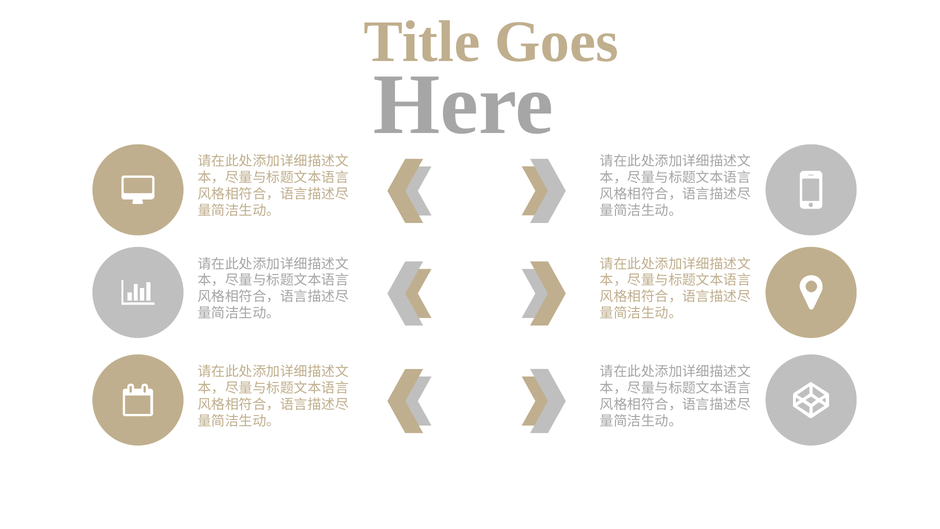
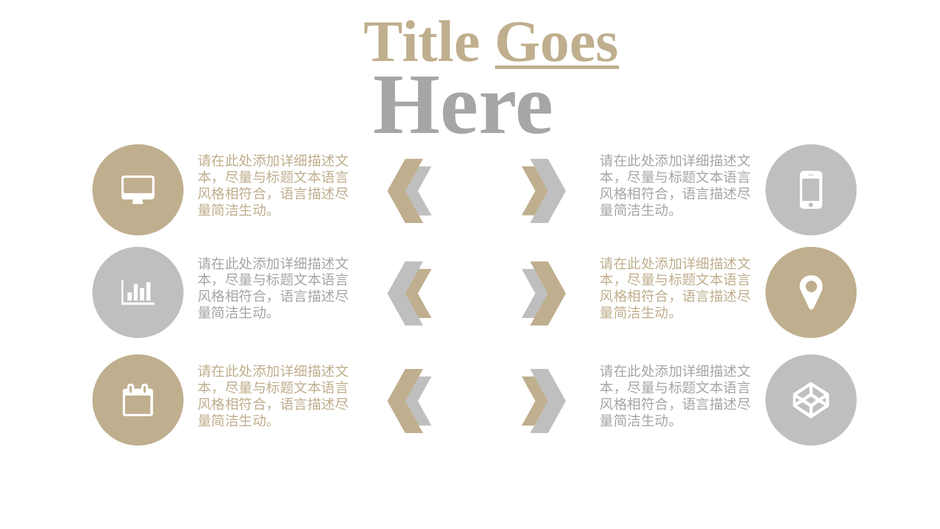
Goes underline: none -> present (557, 42)
